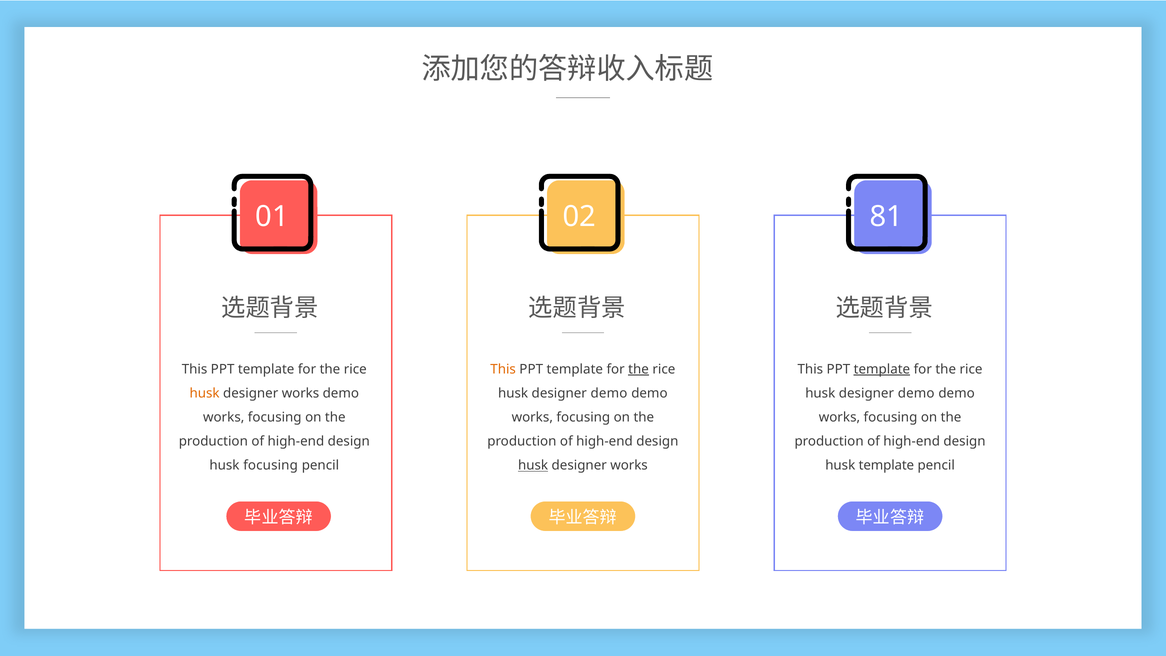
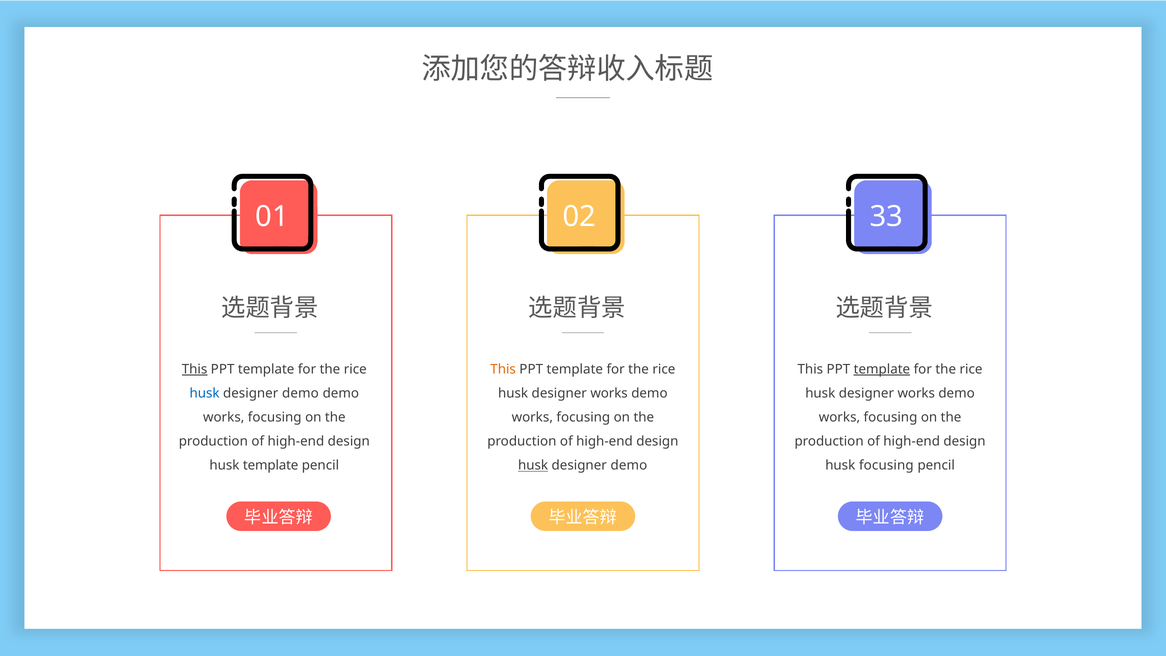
81: 81 -> 33 (887, 217)
This underline: none -> present (195, 369)
the underline: present -> none (639, 369)
husk colour: orange -> blue (205, 393)
works: works -> demo (300, 393)
demo: demo -> works (609, 393)
demo: demo -> works (916, 393)
husk focusing: focusing -> template (271, 465)
works: works -> demo (629, 465)
husk template: template -> focusing (886, 465)
